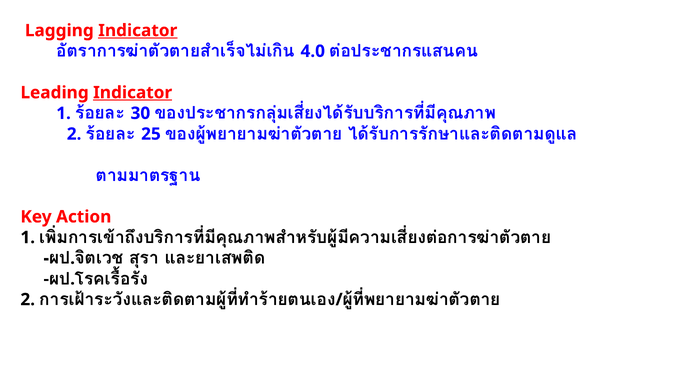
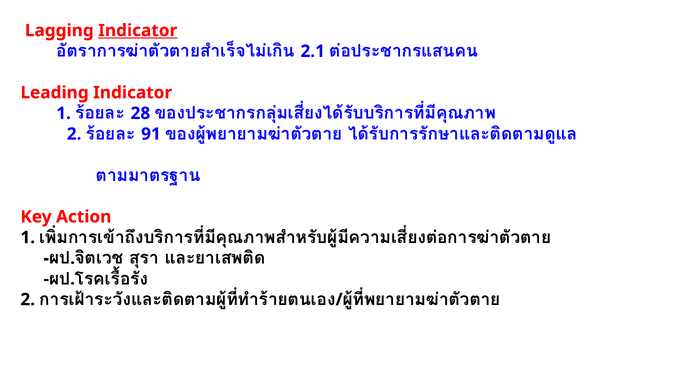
4.0: 4.0 -> 2.1 (313, 51)
Indicator underline: present -> none (133, 93)
30: 30 -> 28 (140, 113)
25: 25 -> 91 (151, 134)
